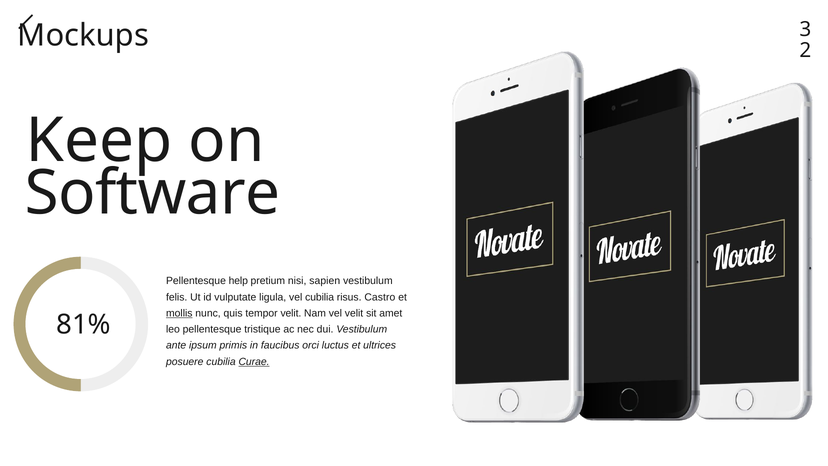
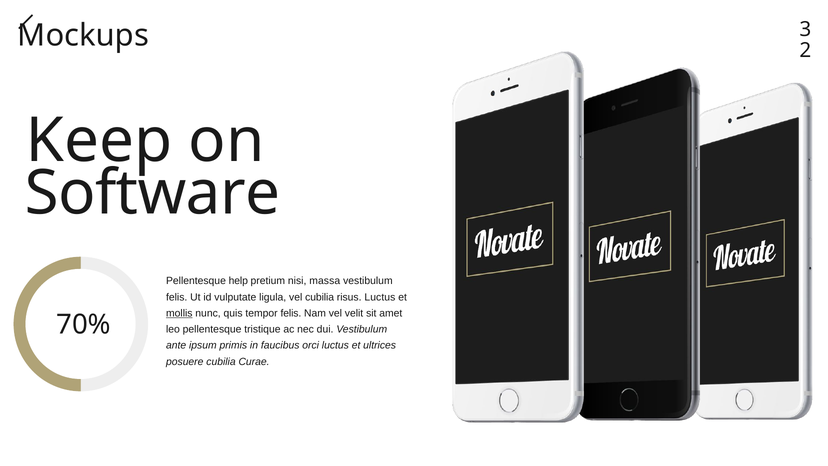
sapien: sapien -> massa (325, 281)
risus Castro: Castro -> Luctus (380, 297)
tempor velit: velit -> felis (291, 313)
81%: 81% -> 70% (84, 324)
Curae underline: present -> none (254, 362)
